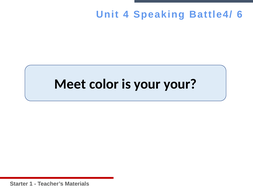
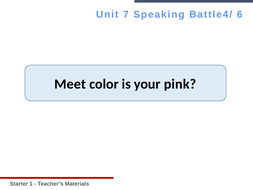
4: 4 -> 7 (126, 15)
your your: your -> pink (180, 84)
